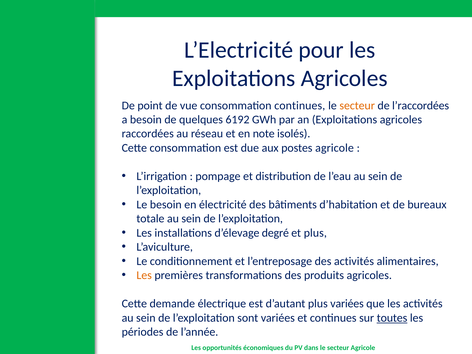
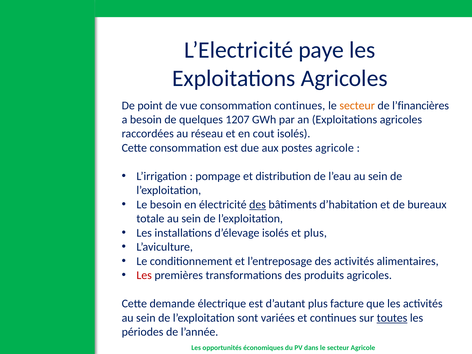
pour: pour -> paye (321, 50)
l’raccordées: l’raccordées -> l’financières (421, 105)
6192: 6192 -> 1207 (238, 120)
note: note -> cout (264, 134)
des underline: none -> present (258, 205)
d’élevage degré: degré -> isolés (275, 233)
Les colour: orange -> red (144, 275)
plus variées: variées -> facture (347, 304)
